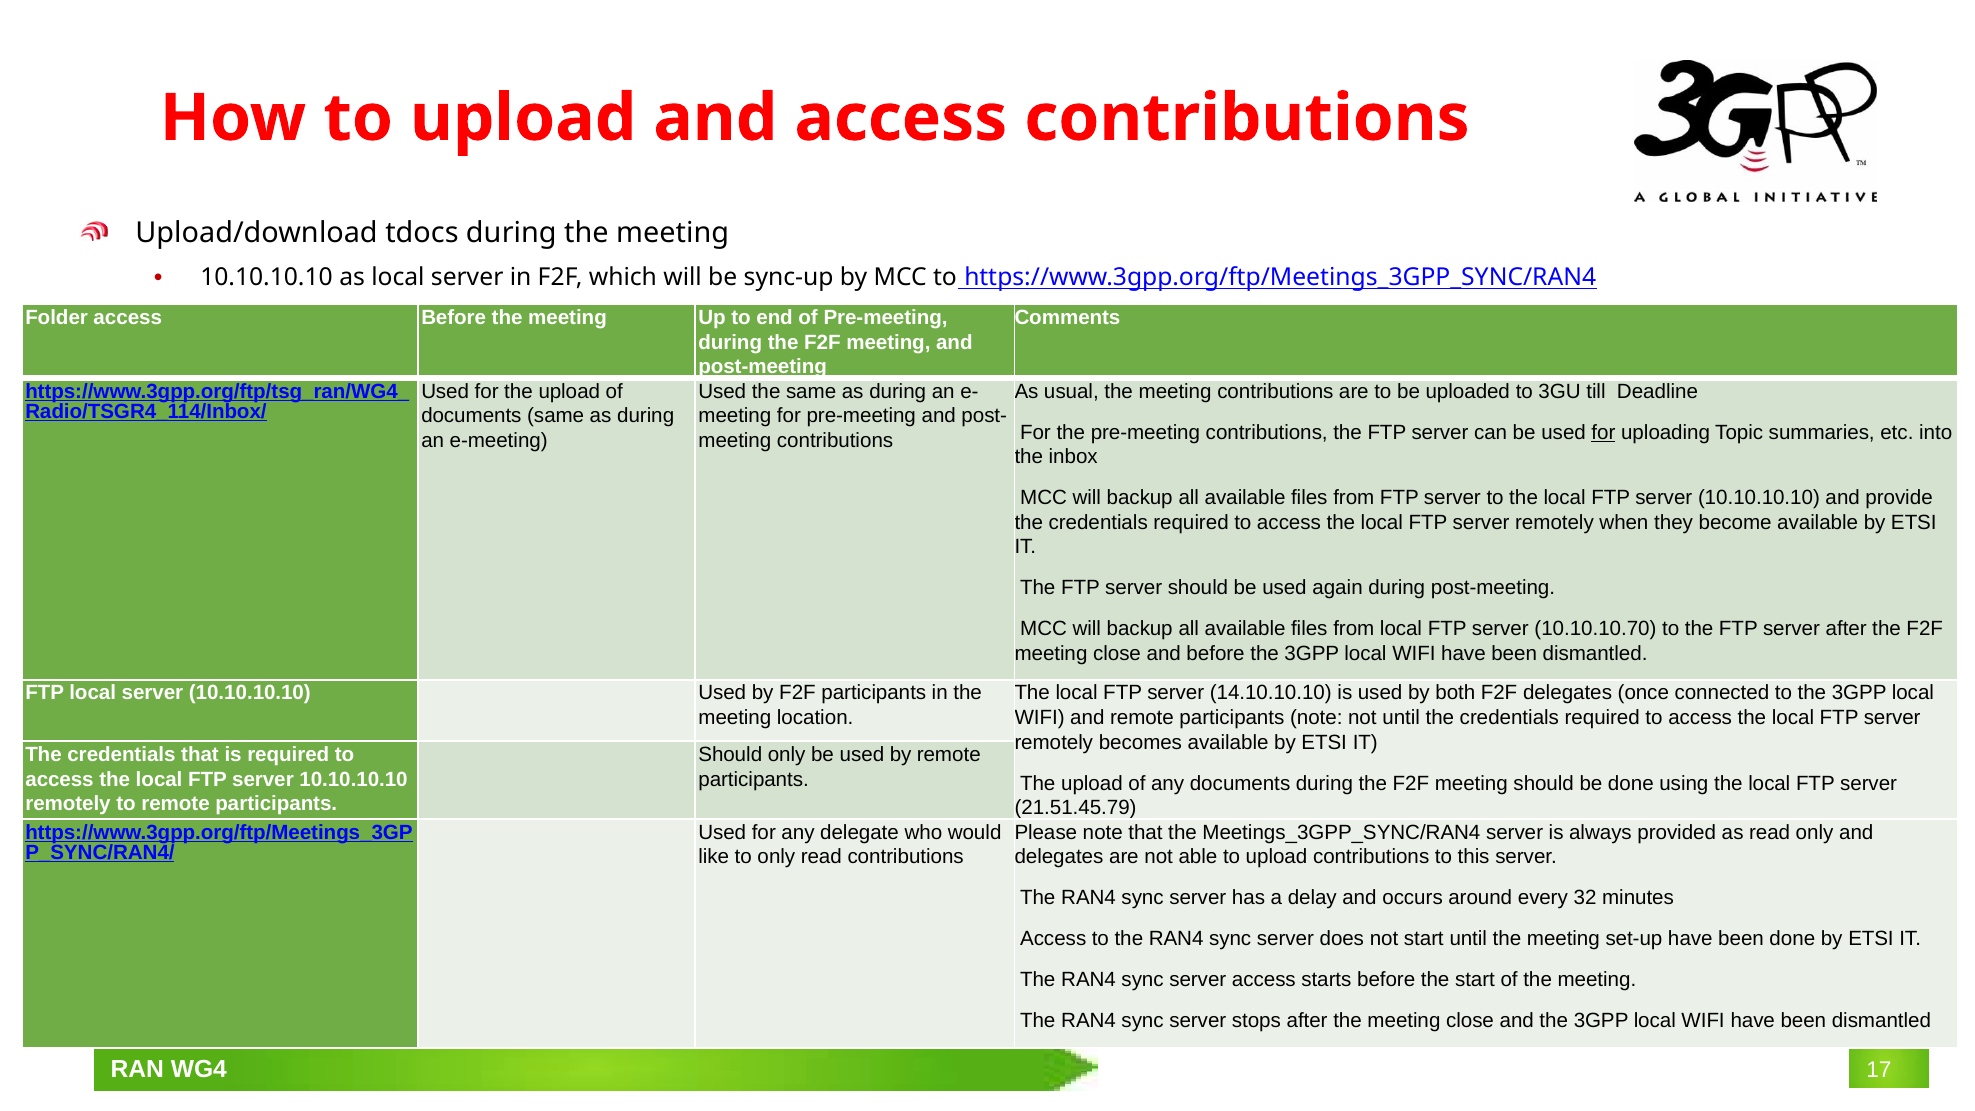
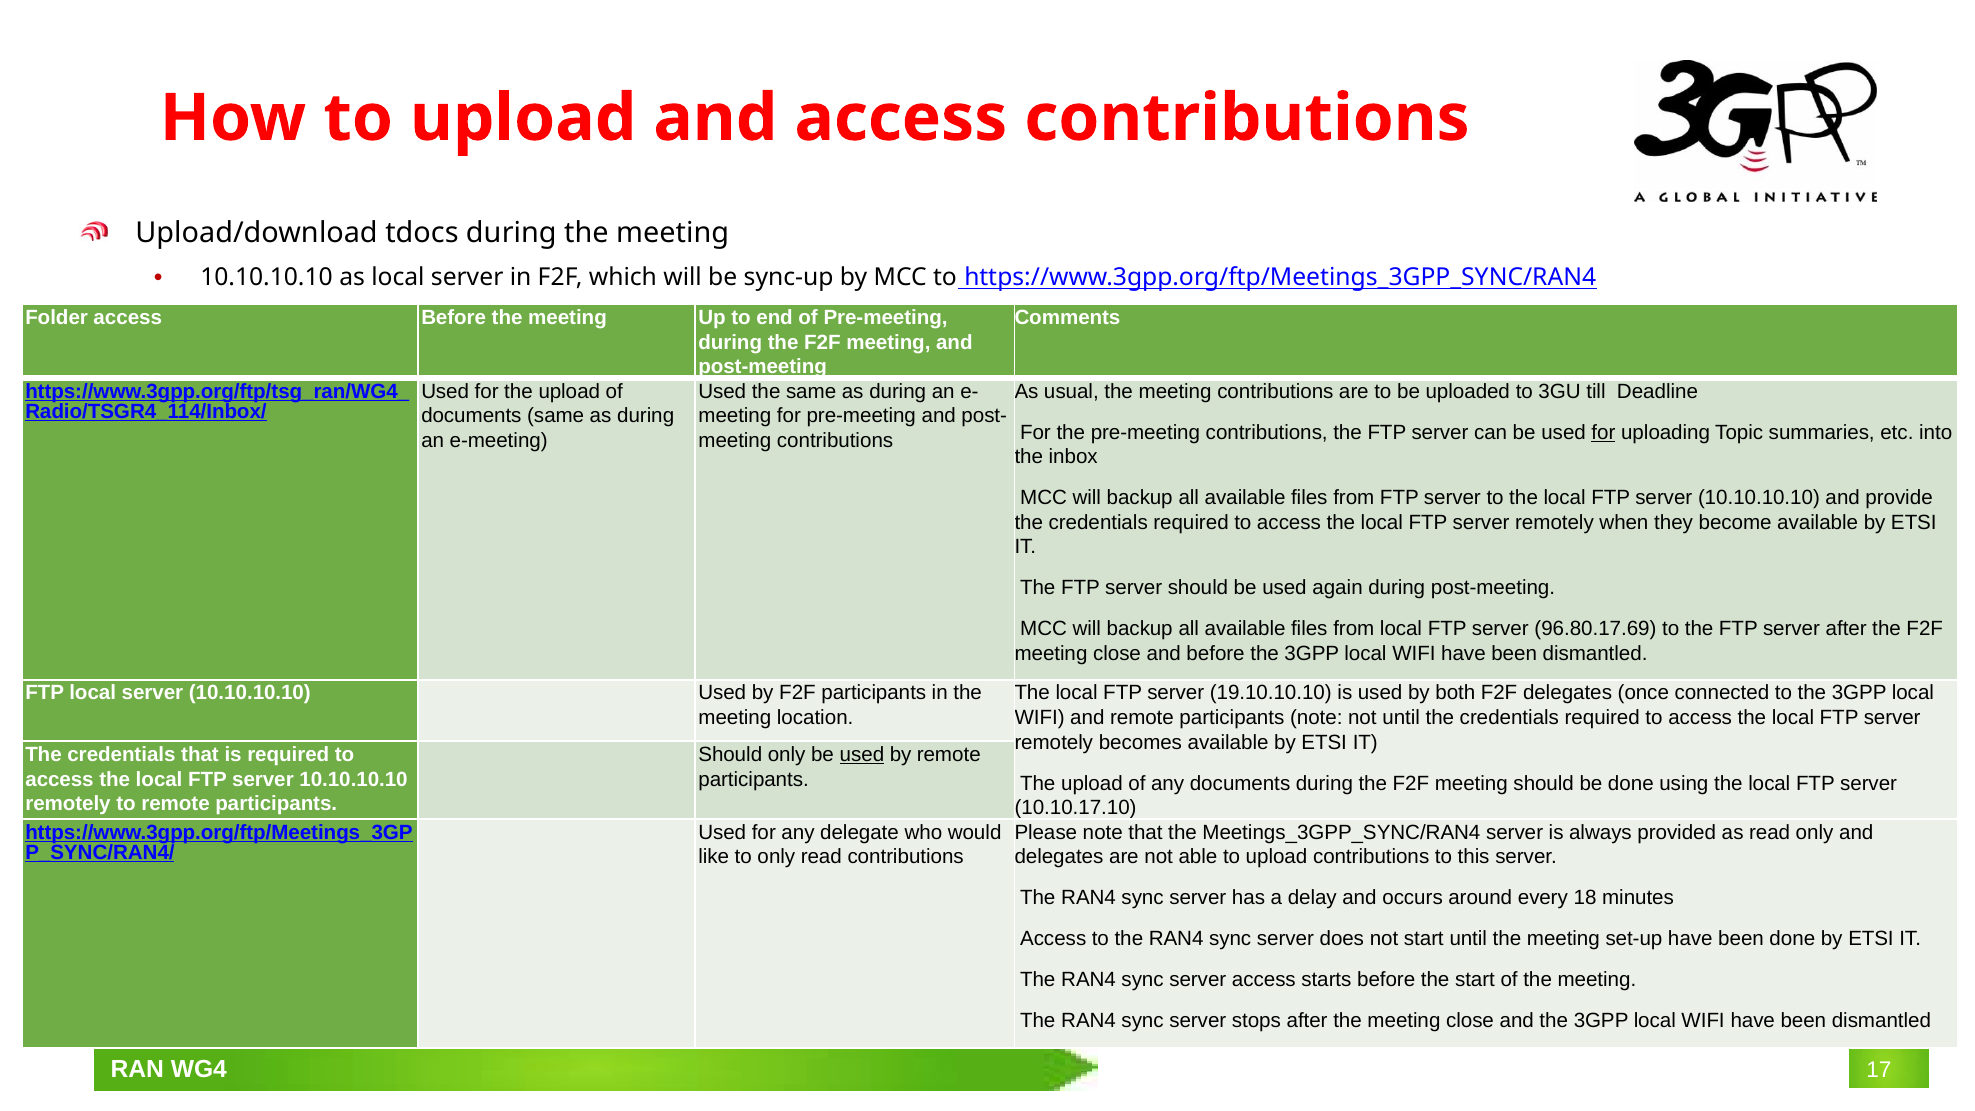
10.10.10.70: 10.10.10.70 -> 96.80.17.69 (1595, 629)
14.10.10.10: 14.10.10.10 -> 19.10.10.10 (1271, 693)
used underline: none -> present (862, 755)
21.51.45.79: 21.51.45.79 -> 10.10.17.10 (1076, 808)
32: 32 -> 18 (1585, 898)
